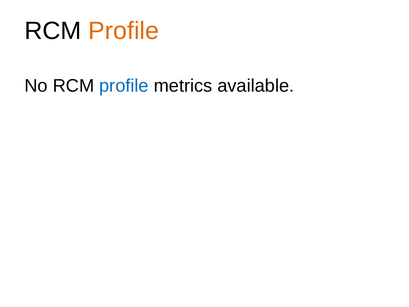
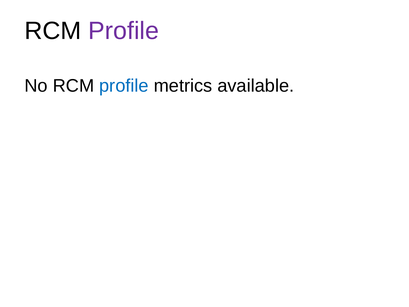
Profile colour: orange -> purple (124, 31)
